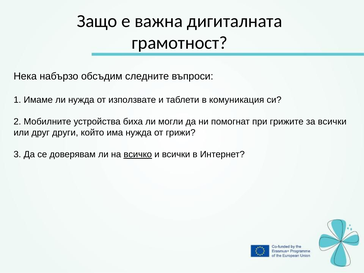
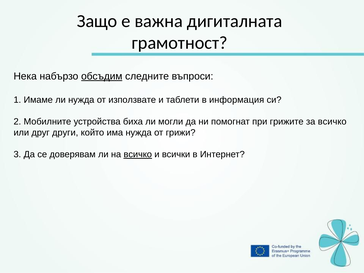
обсъдим underline: none -> present (102, 76)
комуникация: комуникация -> информация (237, 100)
за всички: всички -> всичко (332, 122)
